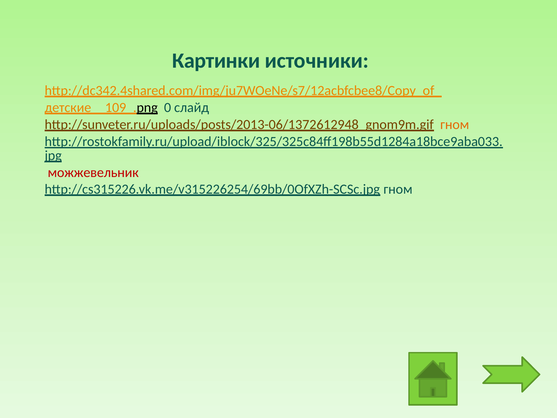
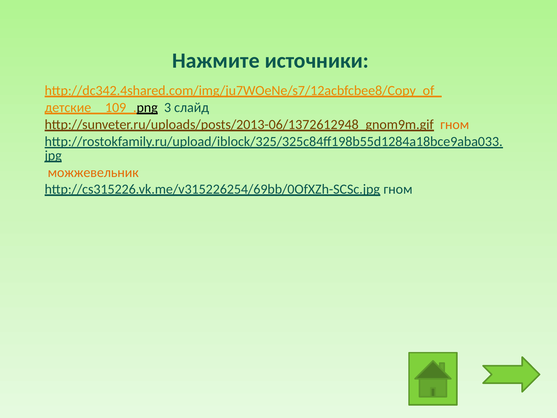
Картинки: Картинки -> Нажмите (216, 61)
0: 0 -> 3 (168, 107)
можжевельник colour: red -> orange (93, 172)
